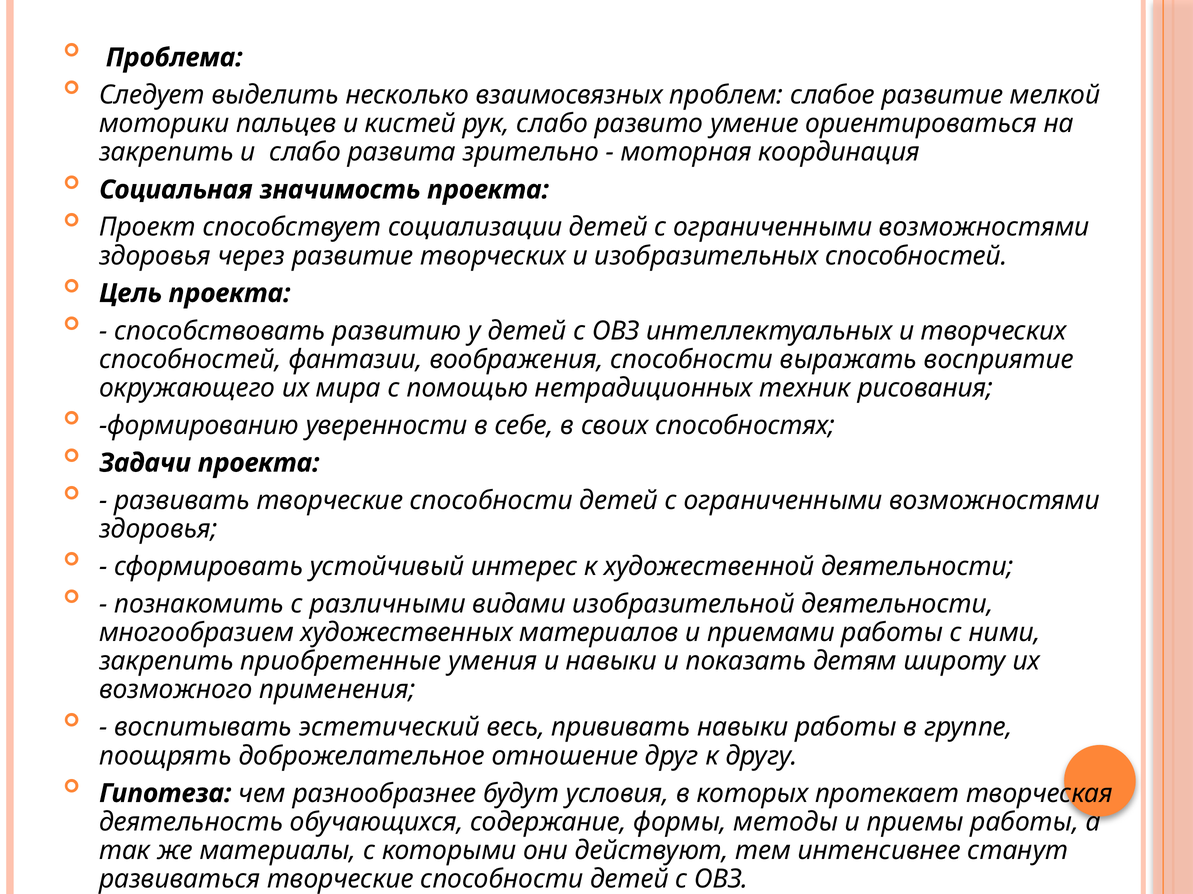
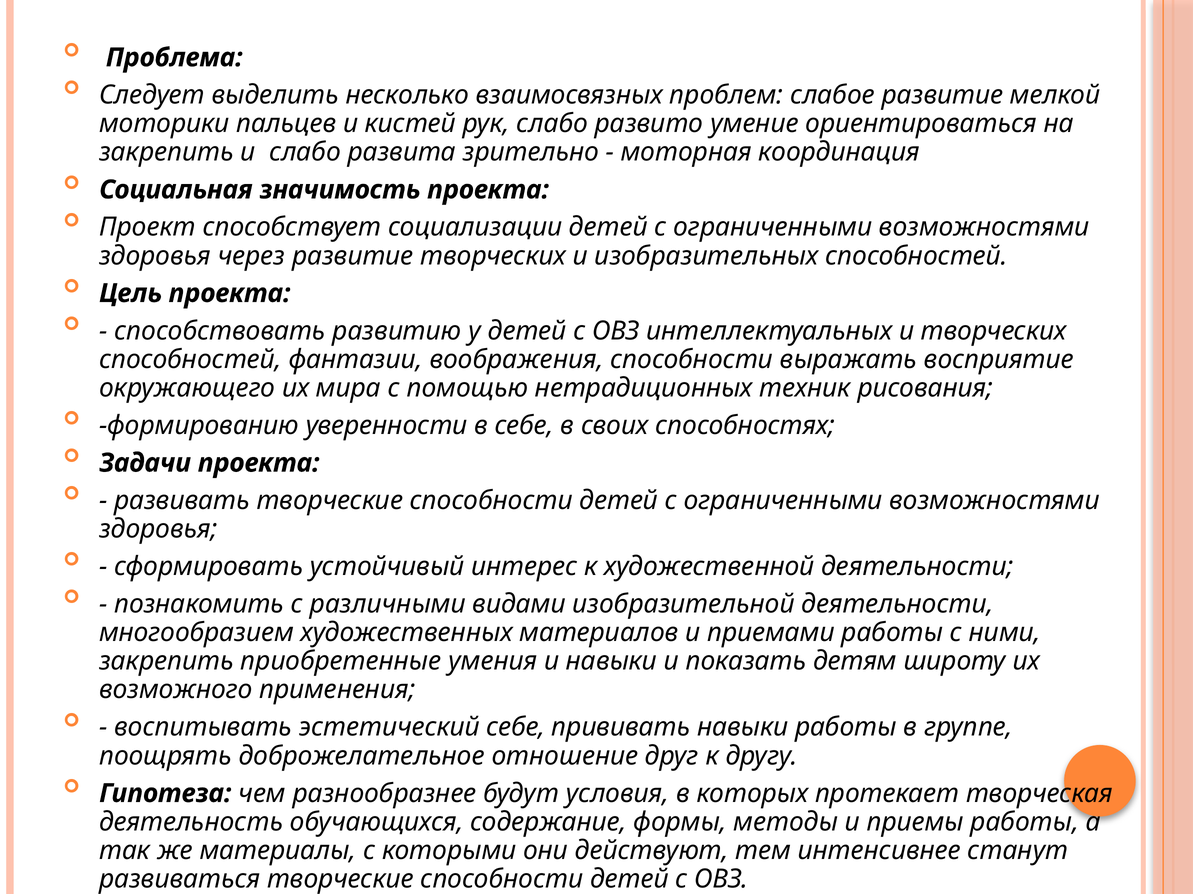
эстетический весь: весь -> себе (516, 728)
